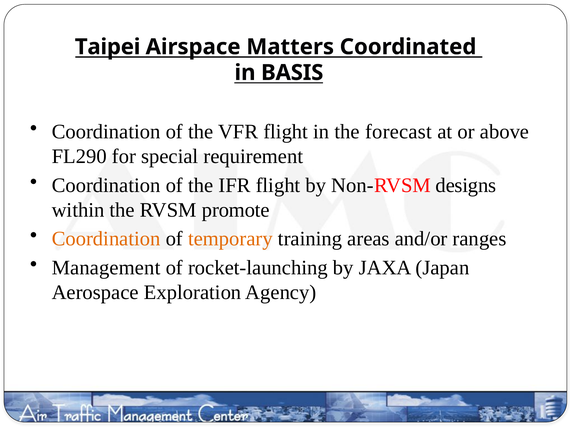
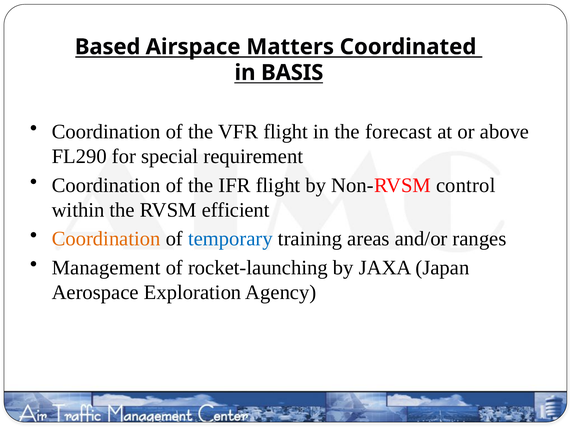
Taipei: Taipei -> Based (108, 47)
designs: designs -> control (466, 185)
promote: promote -> efficient (236, 210)
temporary colour: orange -> blue (230, 239)
